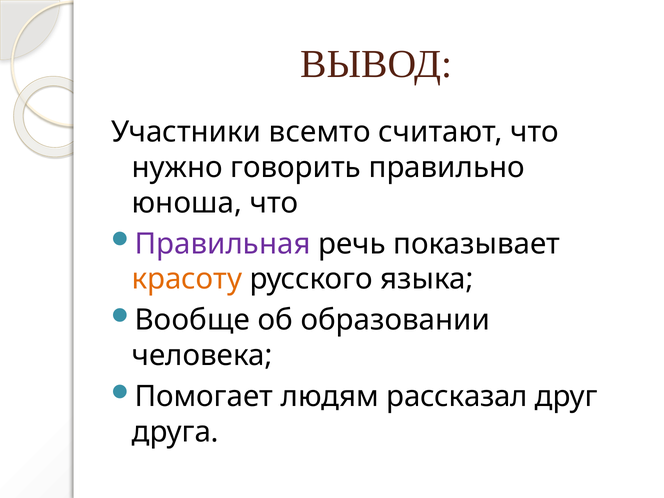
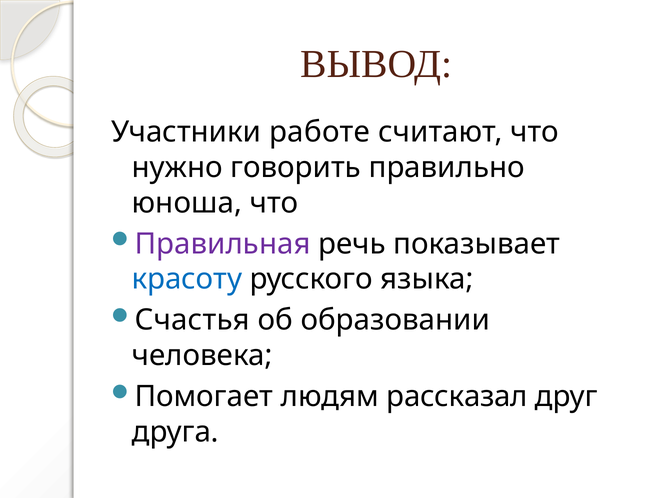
всемто: всемто -> работе (320, 132)
красоту colour: orange -> blue (187, 279)
Вообще: Вообще -> Счастья (192, 320)
